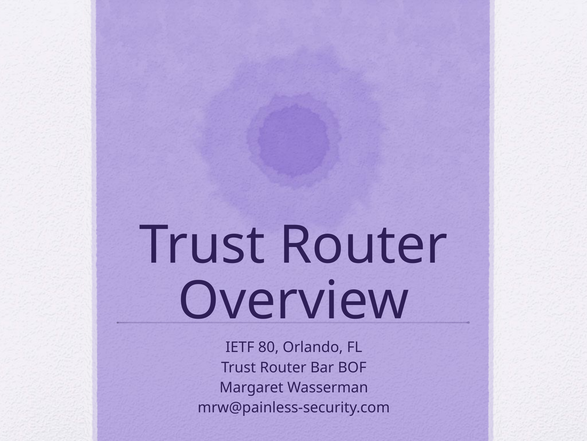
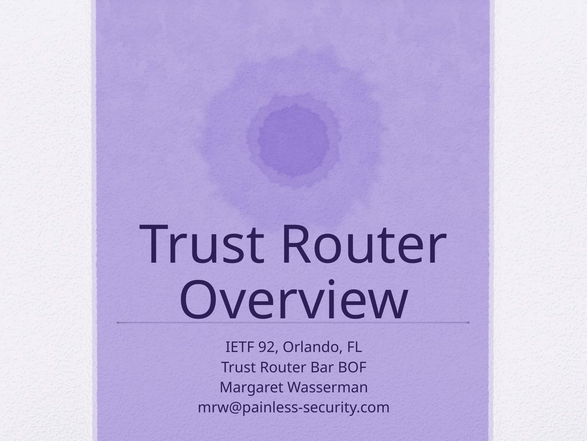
80: 80 -> 92 (268, 347)
